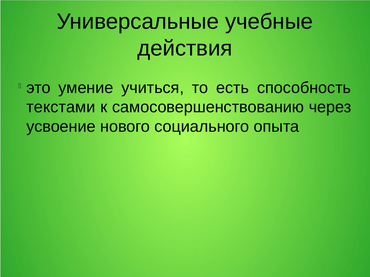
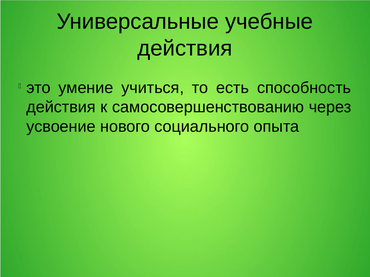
текстами: текстами -> действия (61, 107)
